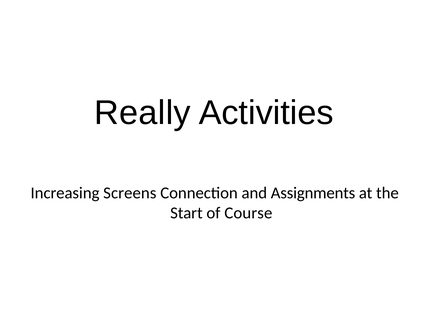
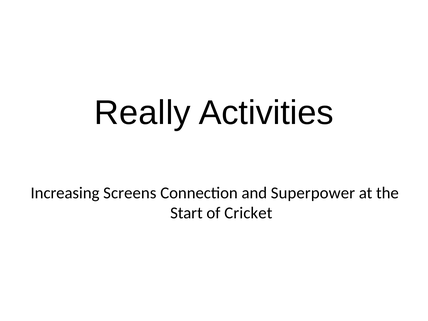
Assignments: Assignments -> Superpower (313, 193)
Course: Course -> Cricket (248, 213)
